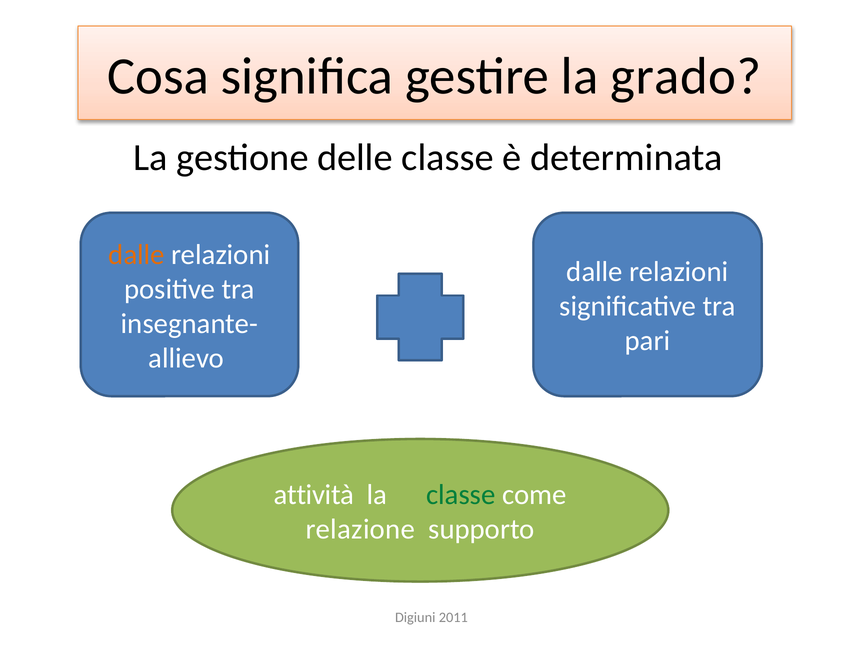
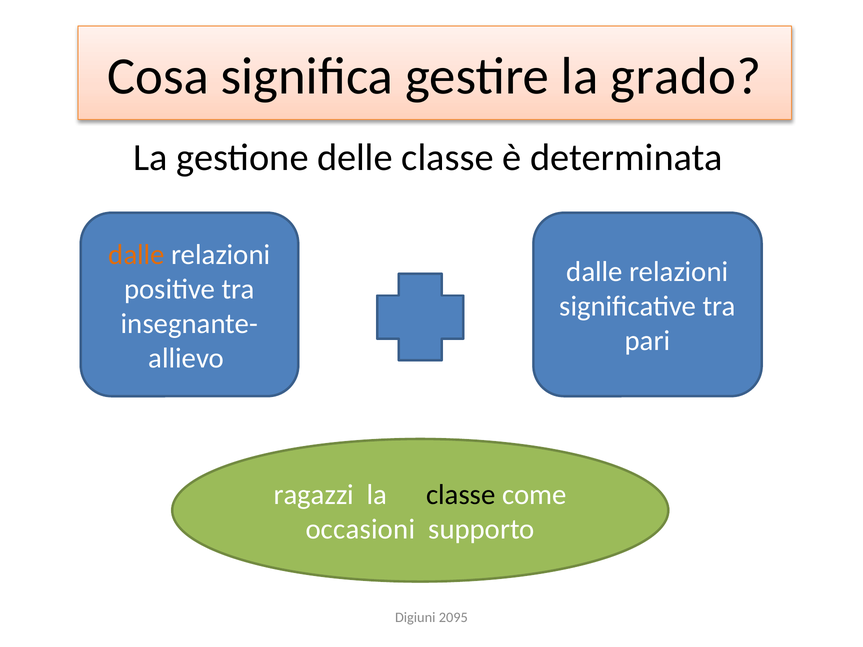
attività: attività -> ragazzi (314, 495)
classe colour: green -> black (461, 495)
relazione: relazione -> occasioni (360, 530)
2011: 2011 -> 2095 (453, 618)
